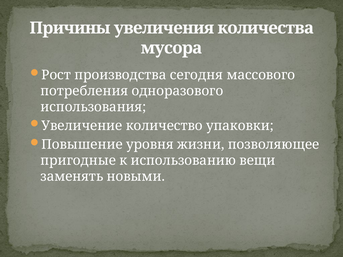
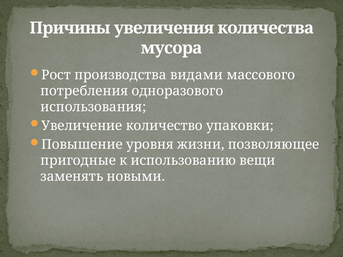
сегодня: сегодня -> видами (196, 75)
